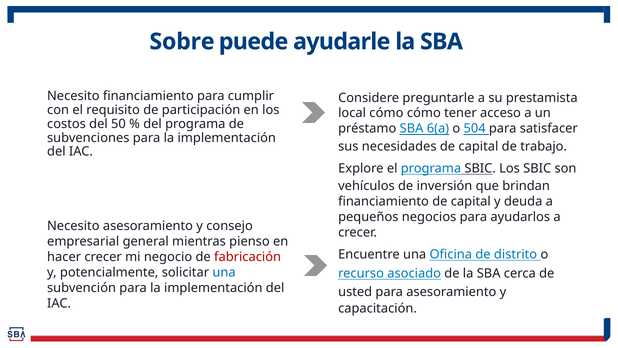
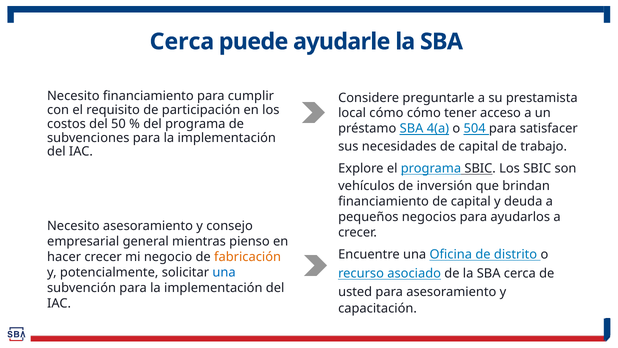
Sobre: Sobre -> Cerca (182, 42)
6(a: 6(a -> 4(a (438, 129)
fabricación colour: red -> orange (248, 257)
